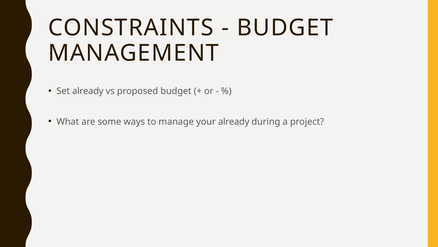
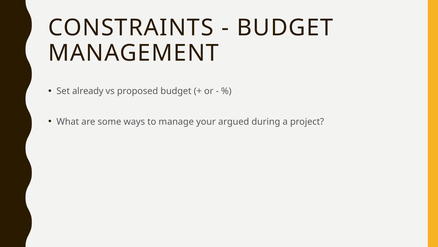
your already: already -> argued (234, 121)
